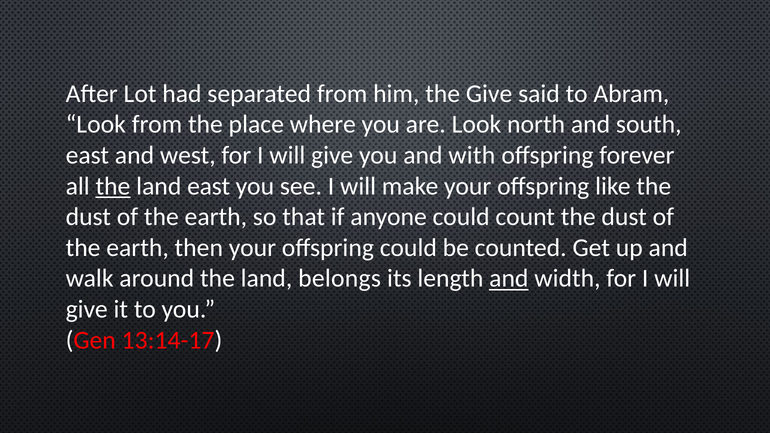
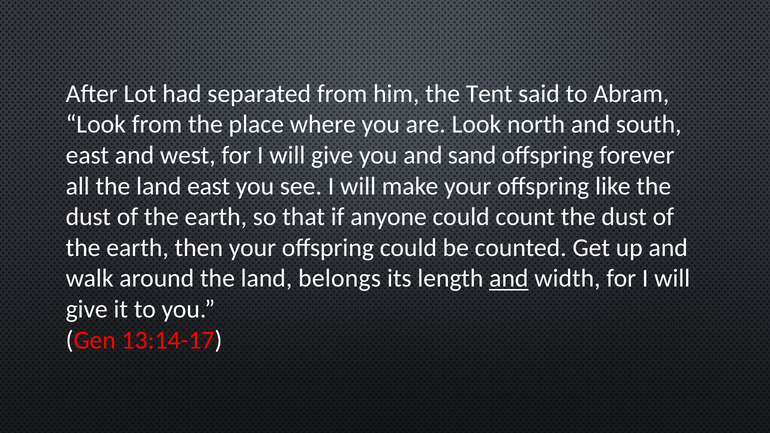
the Give: Give -> Tent (489, 94)
with: with -> sand (472, 155)
the underline: present -> none (113, 186)
